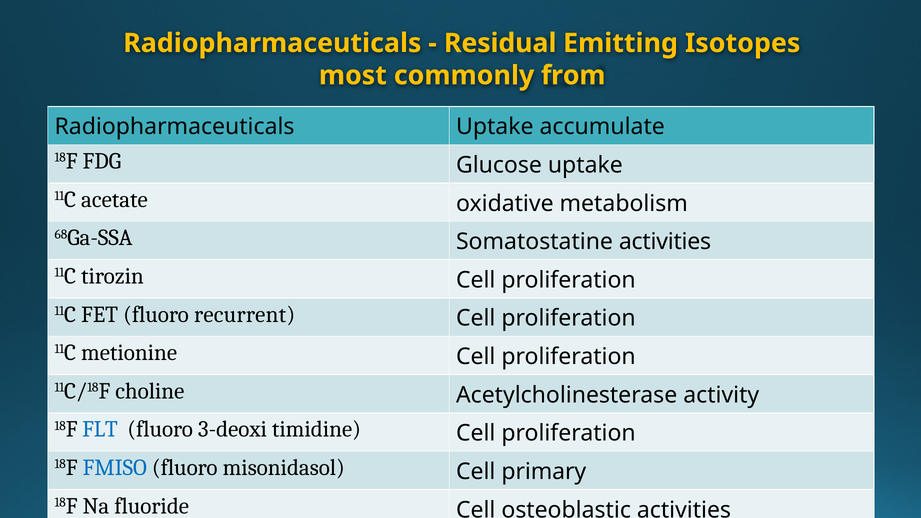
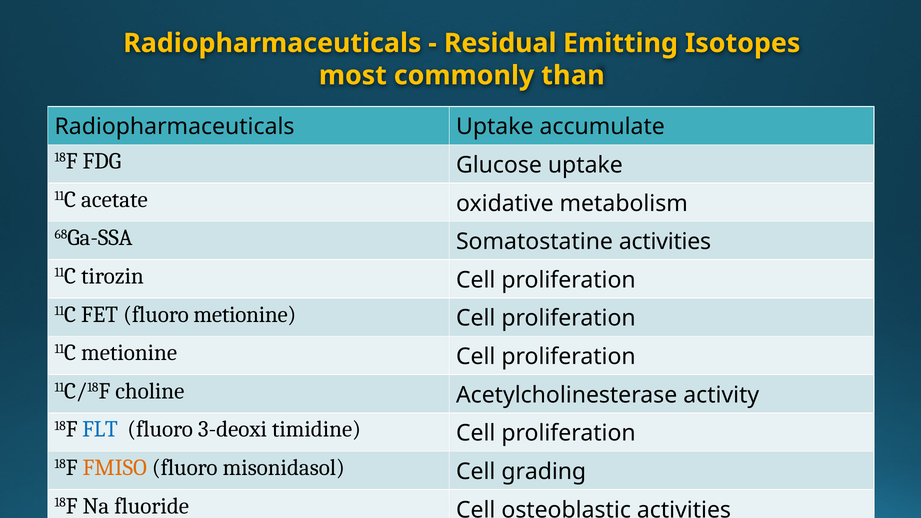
from: from -> than (573, 75)
fluoro recurrent: recurrent -> metionine (245, 314)
FMISO colour: blue -> orange (115, 468)
primary: primary -> grading (544, 472)
